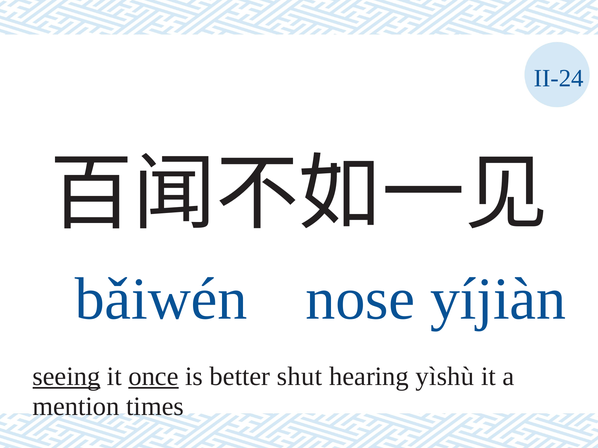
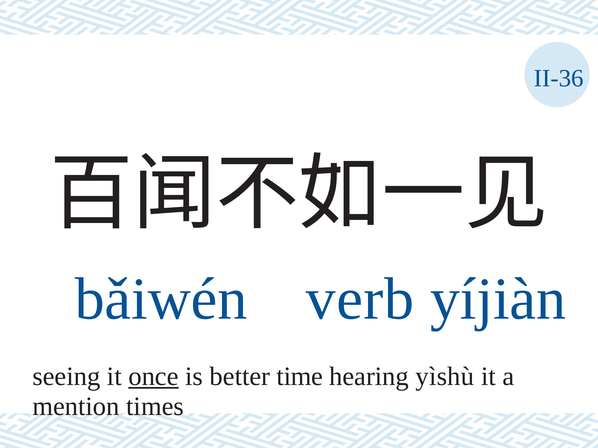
II-24: II-24 -> II-36 (559, 78)
nose: nose -> verb (360, 300)
seeing underline: present -> none (66, 377)
shut: shut -> time (300, 377)
